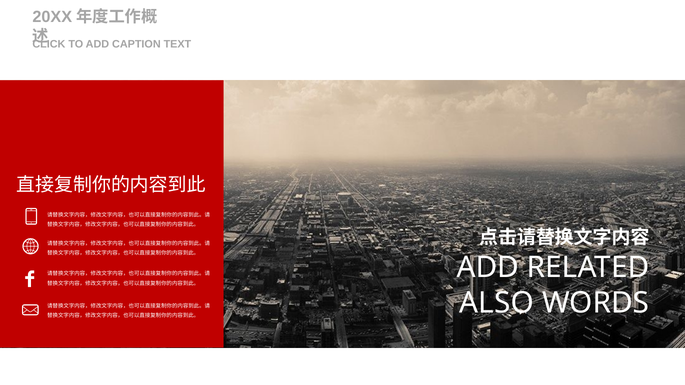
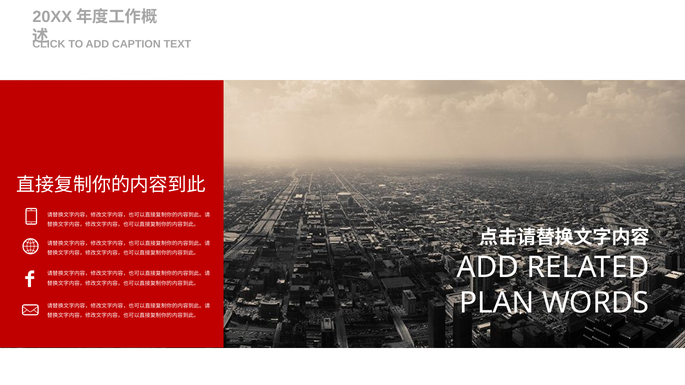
ALSO: ALSO -> PLAN (497, 303)
